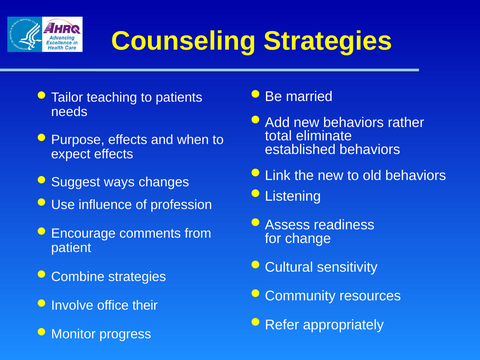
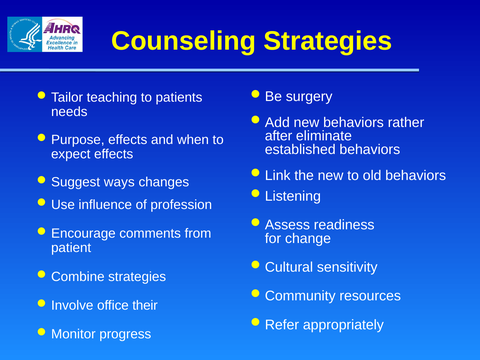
married: married -> surgery (309, 97)
total: total -> after (279, 136)
